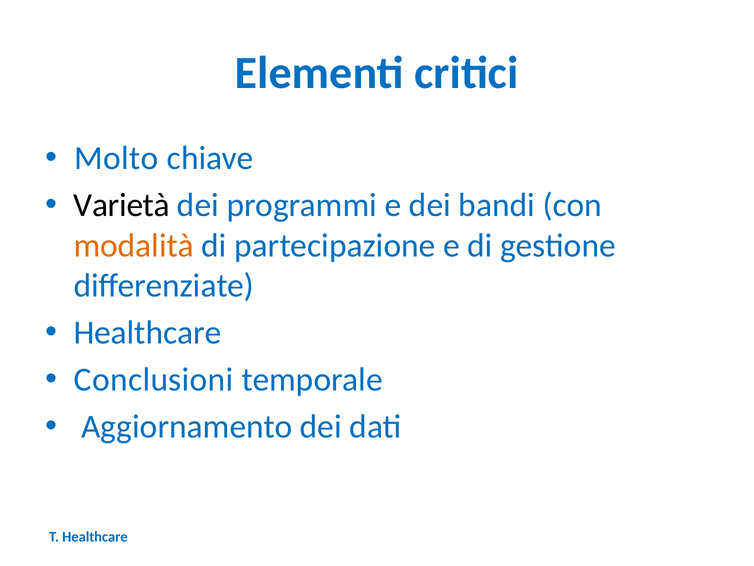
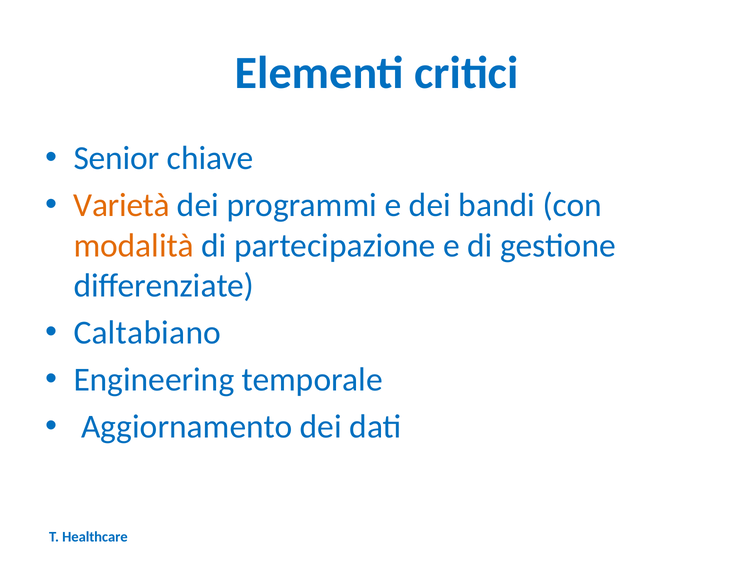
Molto: Molto -> Senior (116, 158)
Varietà colour: black -> orange (122, 205)
Healthcare: Healthcare -> Caltabiano (147, 332)
Conclusioni: Conclusioni -> Engineering (154, 379)
